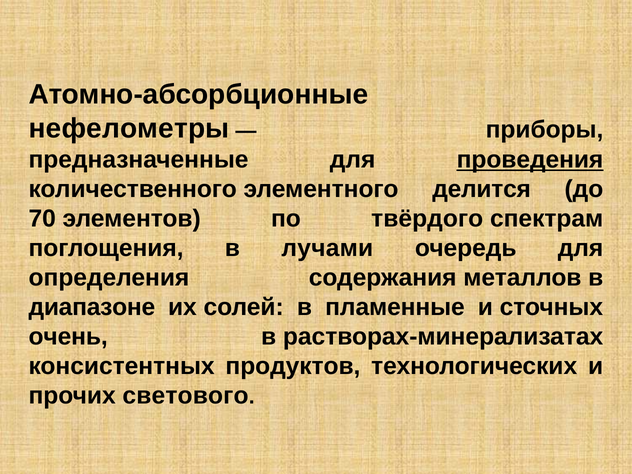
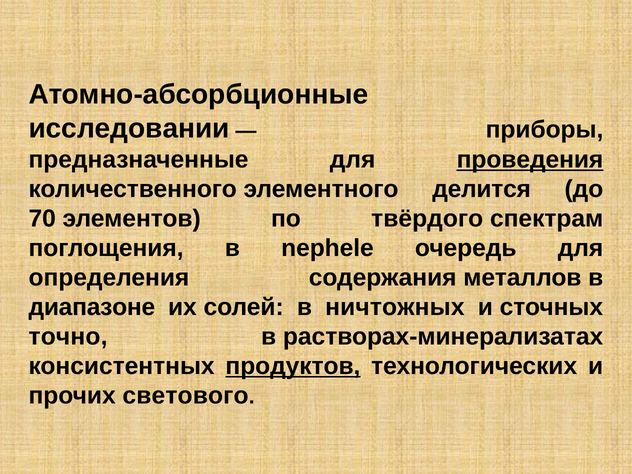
нефелометры: нефелометры -> исследовании (129, 128)
лучами: лучами -> nephele (327, 248)
пламенные: пламенные -> ничтожных (395, 307)
очень: очень -> точно (68, 337)
продуктов underline: none -> present (293, 366)
